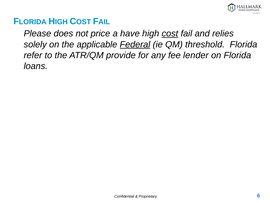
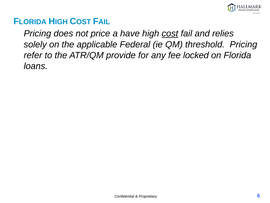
Please: Please -> Pricing (37, 34)
Federal underline: present -> none (135, 44)
threshold Florida: Florida -> Pricing (243, 44)
lender: lender -> locked (196, 55)
